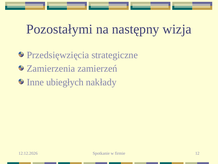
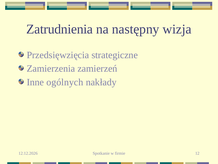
Pozostałymi: Pozostałymi -> Zatrudnienia (60, 29)
ubiegłych: ubiegłych -> ogólnych (65, 82)
